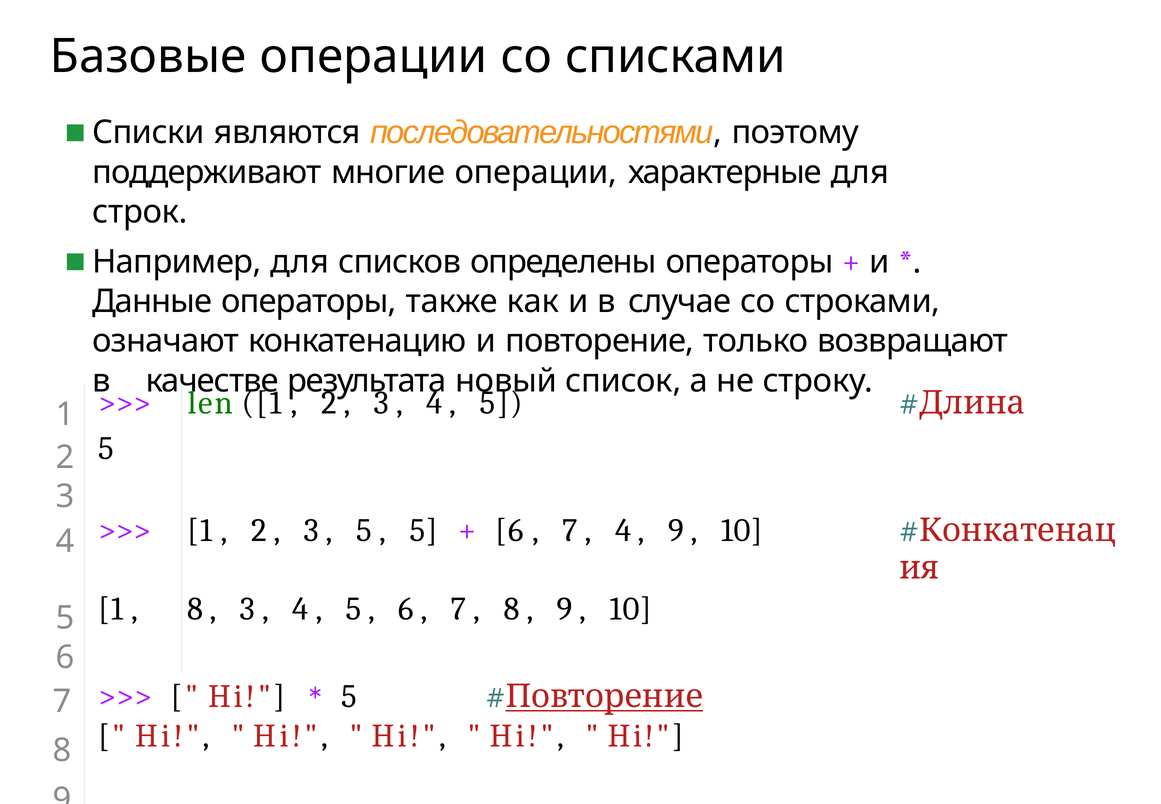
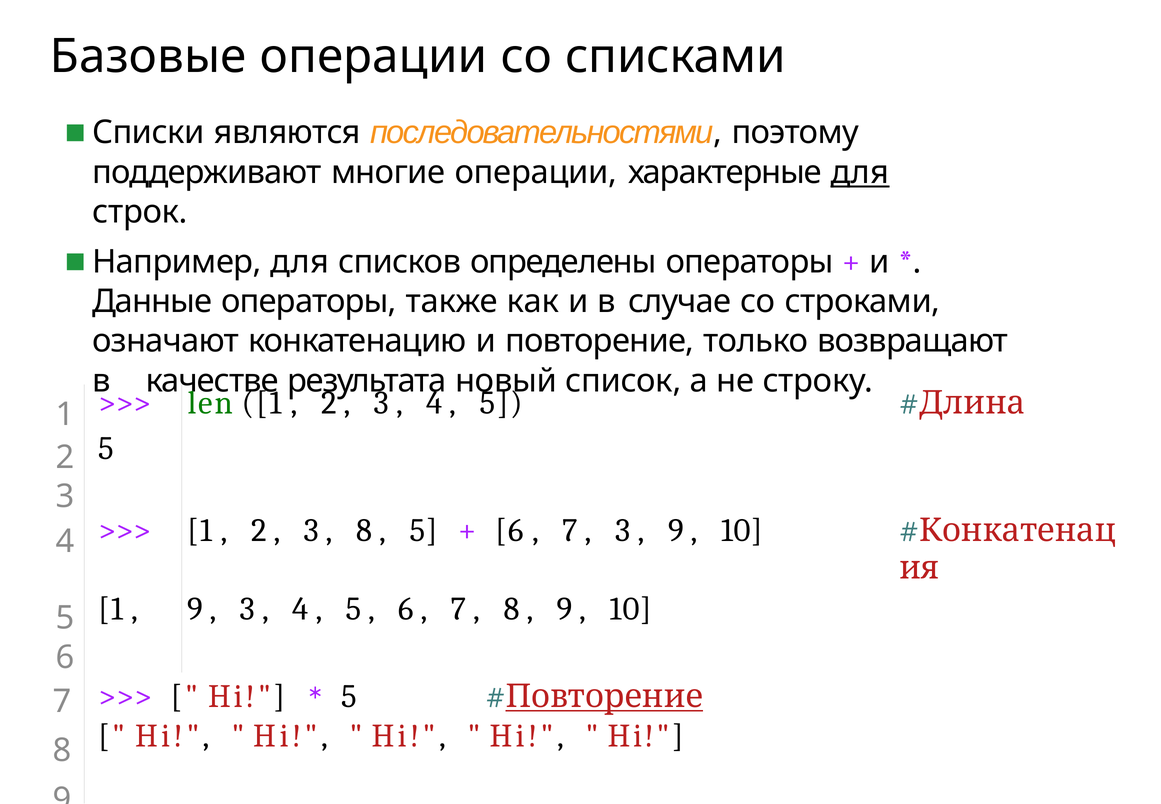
для underline: none -> present (860, 172)
5: 5 -> 8 (364, 530)
4: 4 -> 3 (623, 530)
8: 8 -> 9 (195, 609)
